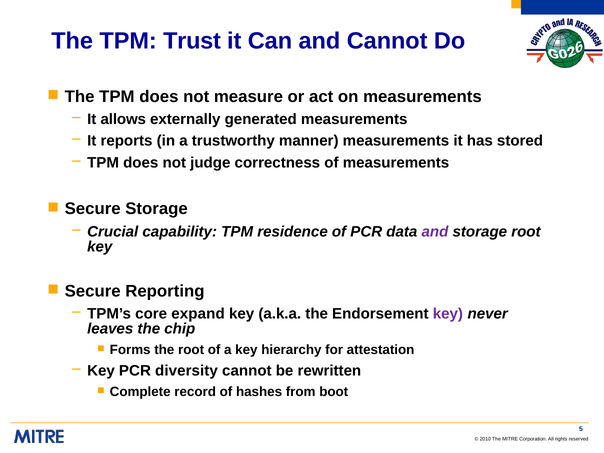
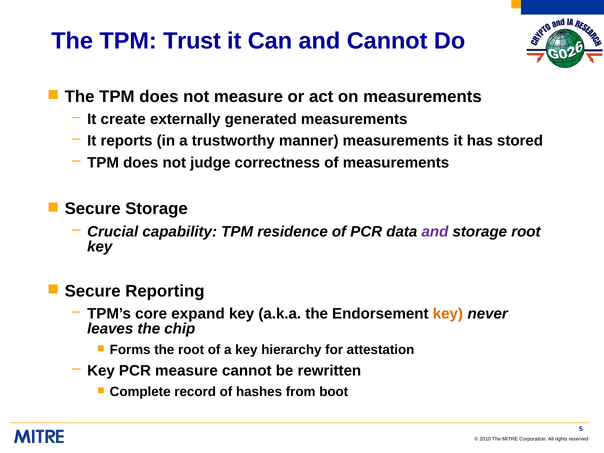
allows: allows -> create (123, 119)
key colour: purple -> orange (448, 314)
PCR diversity: diversity -> measure (186, 371)
